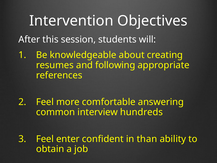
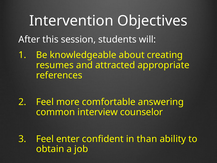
following: following -> attracted (115, 65)
hundreds: hundreds -> counselor (142, 112)
